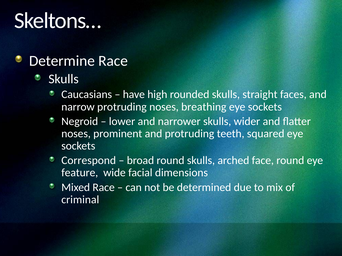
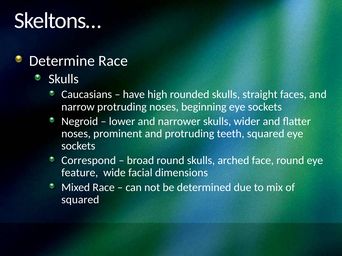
breathing: breathing -> beginning (204, 107)
criminal: criminal -> squared (80, 200)
